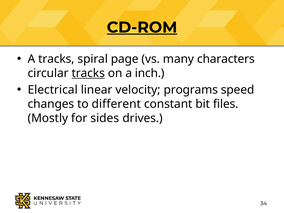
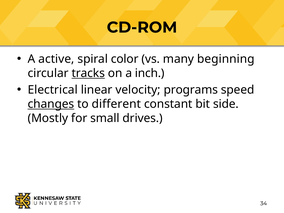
CD-ROM underline: present -> none (142, 27)
A tracks: tracks -> active (56, 59)
page: page -> color (125, 59)
characters: characters -> beginning (226, 59)
changes underline: none -> present (51, 104)
files: files -> side (226, 104)
sides: sides -> small (105, 118)
